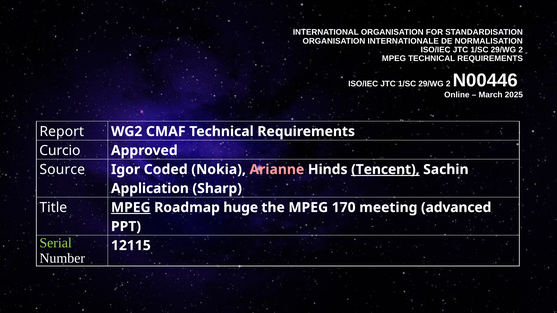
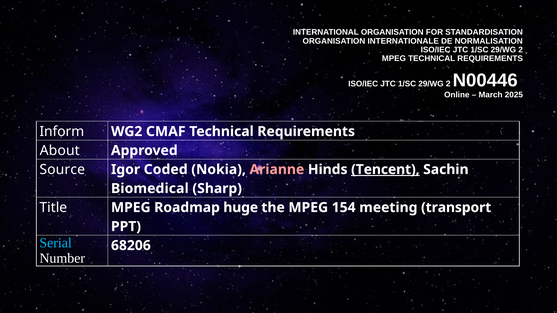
Report: Report -> Inform (62, 132)
Curcio: Curcio -> About (60, 151)
Application: Application -> Biomedical (150, 189)
MPEG underline: present -> none (131, 208)
170: 170 -> 154 (344, 208)
advanced: advanced -> transport (456, 208)
Serial colour: light green -> light blue (56, 243)
12115: 12115 -> 68206 (131, 246)
